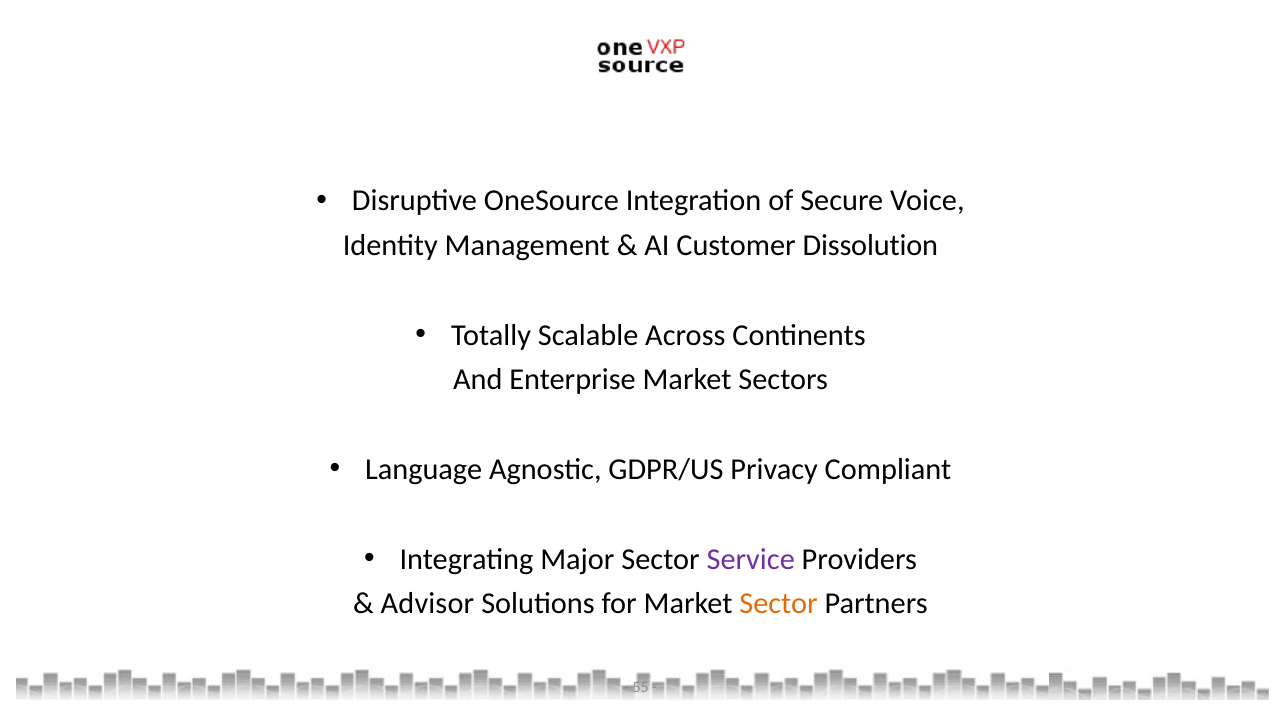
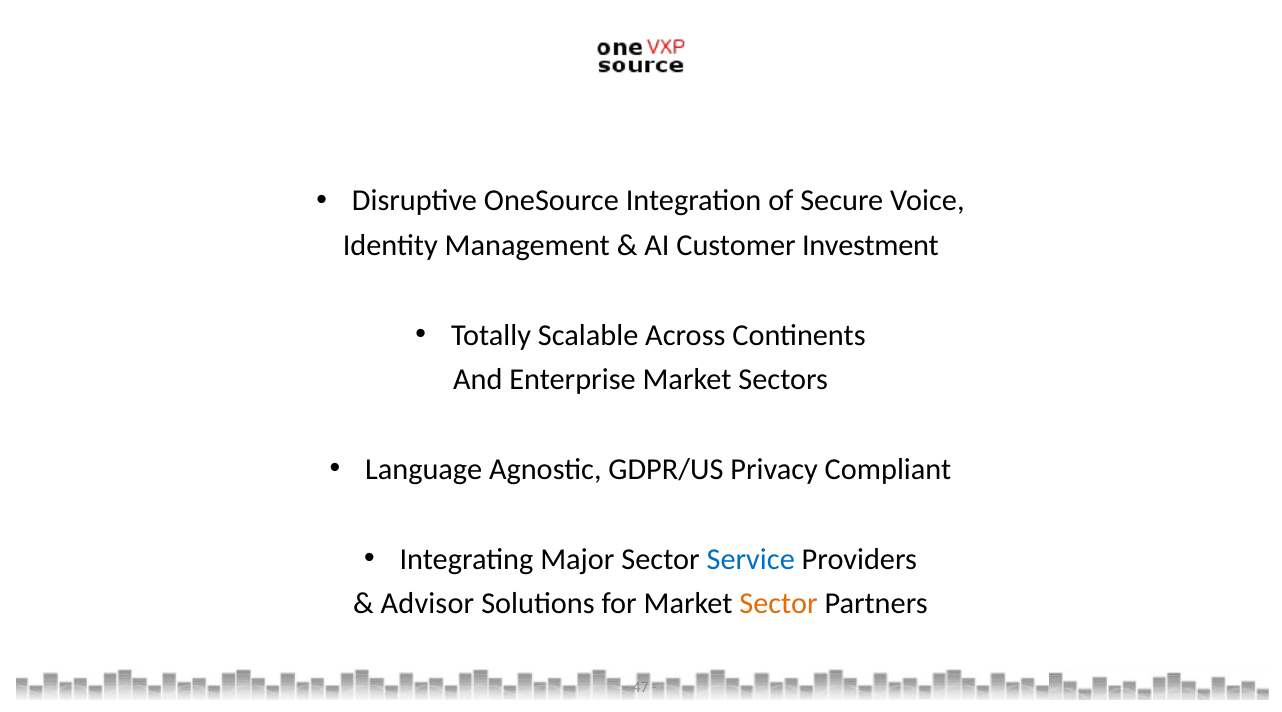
Dissolution: Dissolution -> Investment (870, 246)
Service colour: purple -> blue (751, 559)
55: 55 -> 47 (641, 688)
